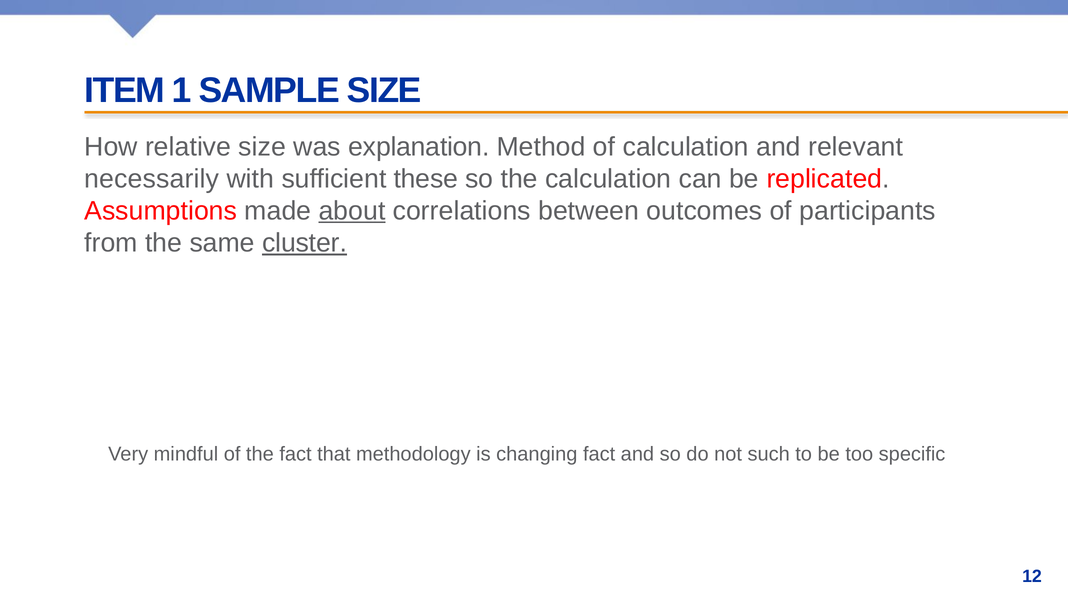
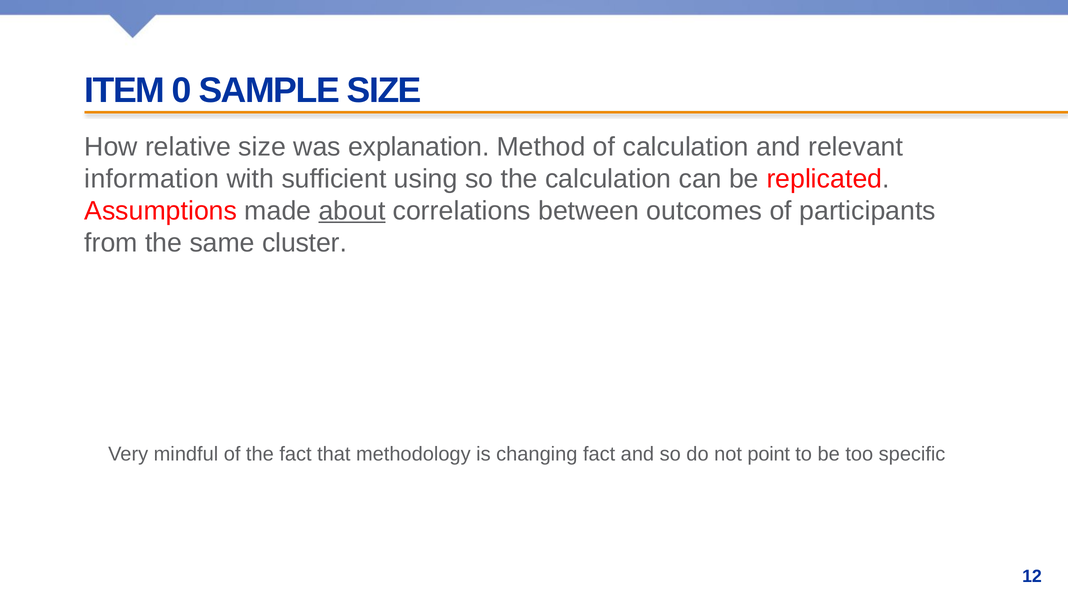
1: 1 -> 0 (182, 90)
necessarily: necessarily -> information (152, 179)
these: these -> using (426, 179)
cluster underline: present -> none (305, 243)
such: such -> point (769, 454)
